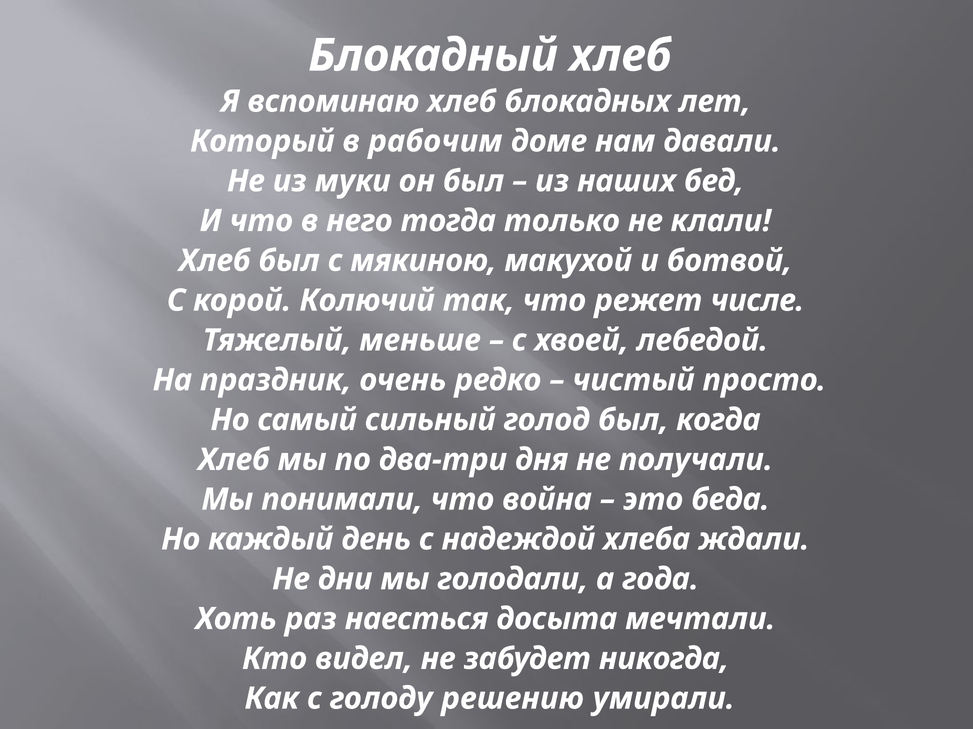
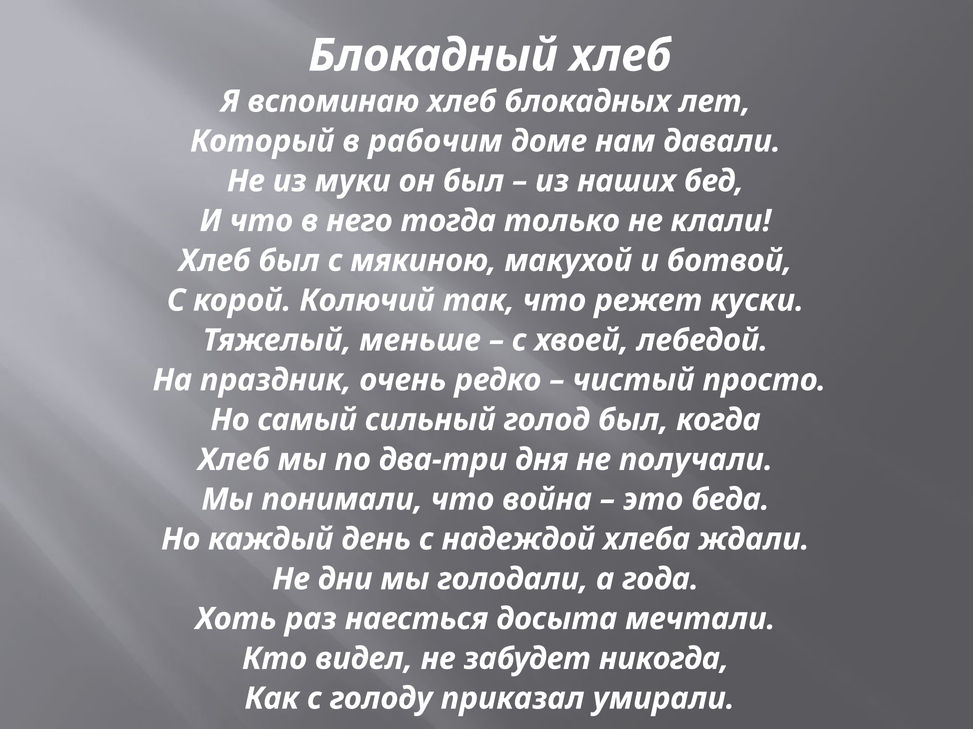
числе: числе -> куски (757, 301)
решению: решению -> приказал (513, 699)
